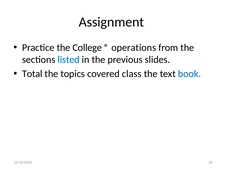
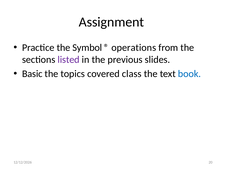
College: College -> Symbol (87, 47)
listed colour: blue -> purple (69, 59)
Total: Total -> Basic (32, 74)
